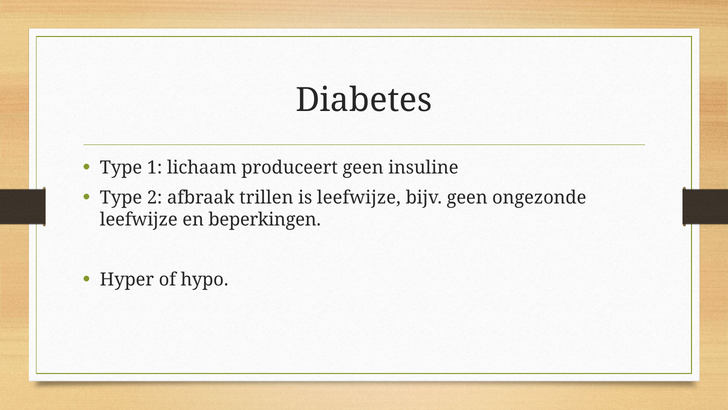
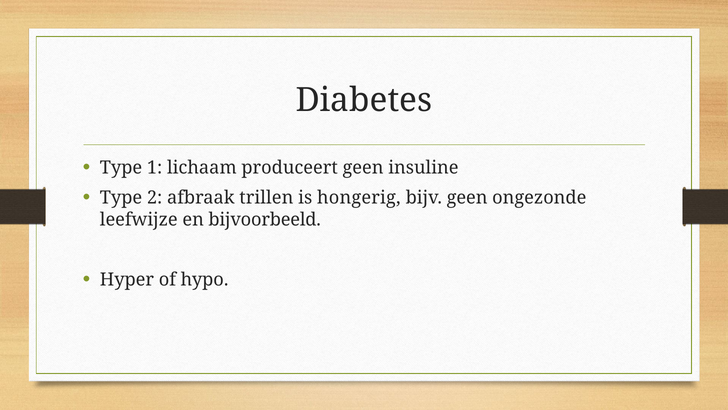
is leefwijze: leefwijze -> hongerig (359, 198)
beperkingen: beperkingen -> bijvoorbeeld (265, 220)
